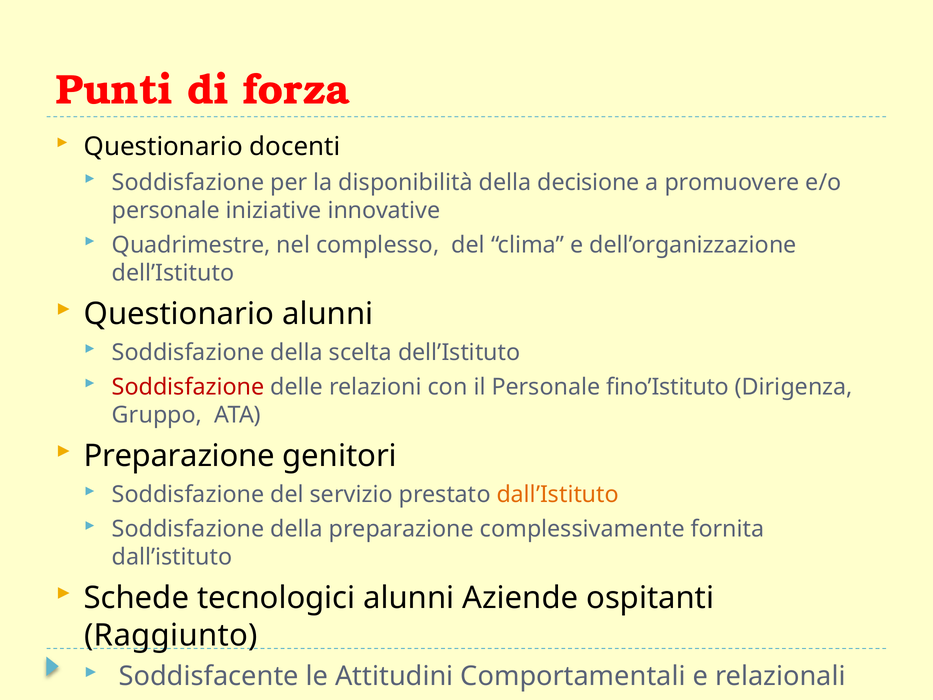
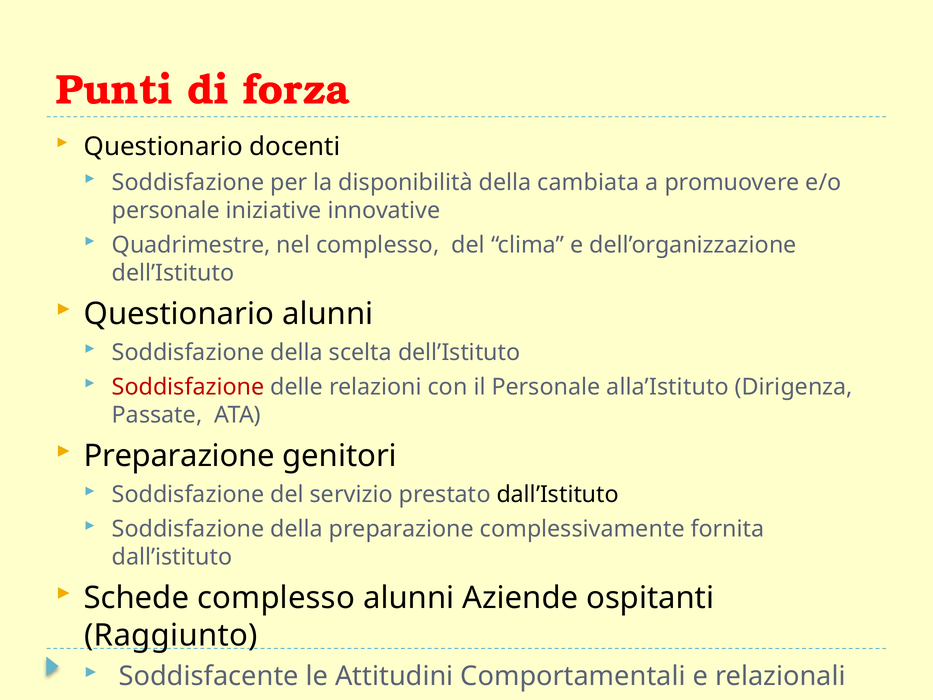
decisione: decisione -> cambiata (588, 182)
fino’Istituto: fino’Istituto -> alla’Istituto (668, 387)
Gruppo: Gruppo -> Passate (157, 415)
dall’Istituto colour: orange -> black (558, 494)
Schede tecnologici: tecnologici -> complesso (276, 598)
